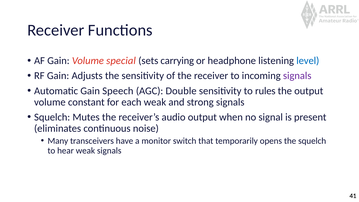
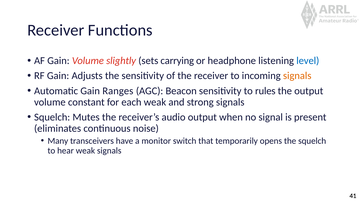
special: special -> slightly (121, 61)
signals colour: purple -> orange (297, 76)
Speech: Speech -> Ranges (118, 91)
Double: Double -> Beacon (181, 91)
